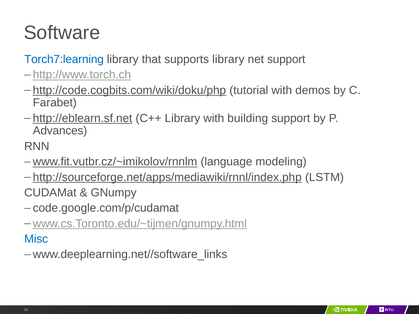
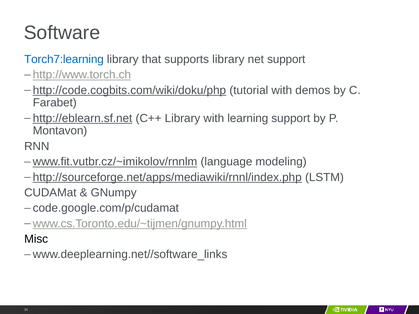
building: building -> learning (248, 118)
Advances: Advances -> Montavon (60, 131)
Misc colour: blue -> black (36, 239)
